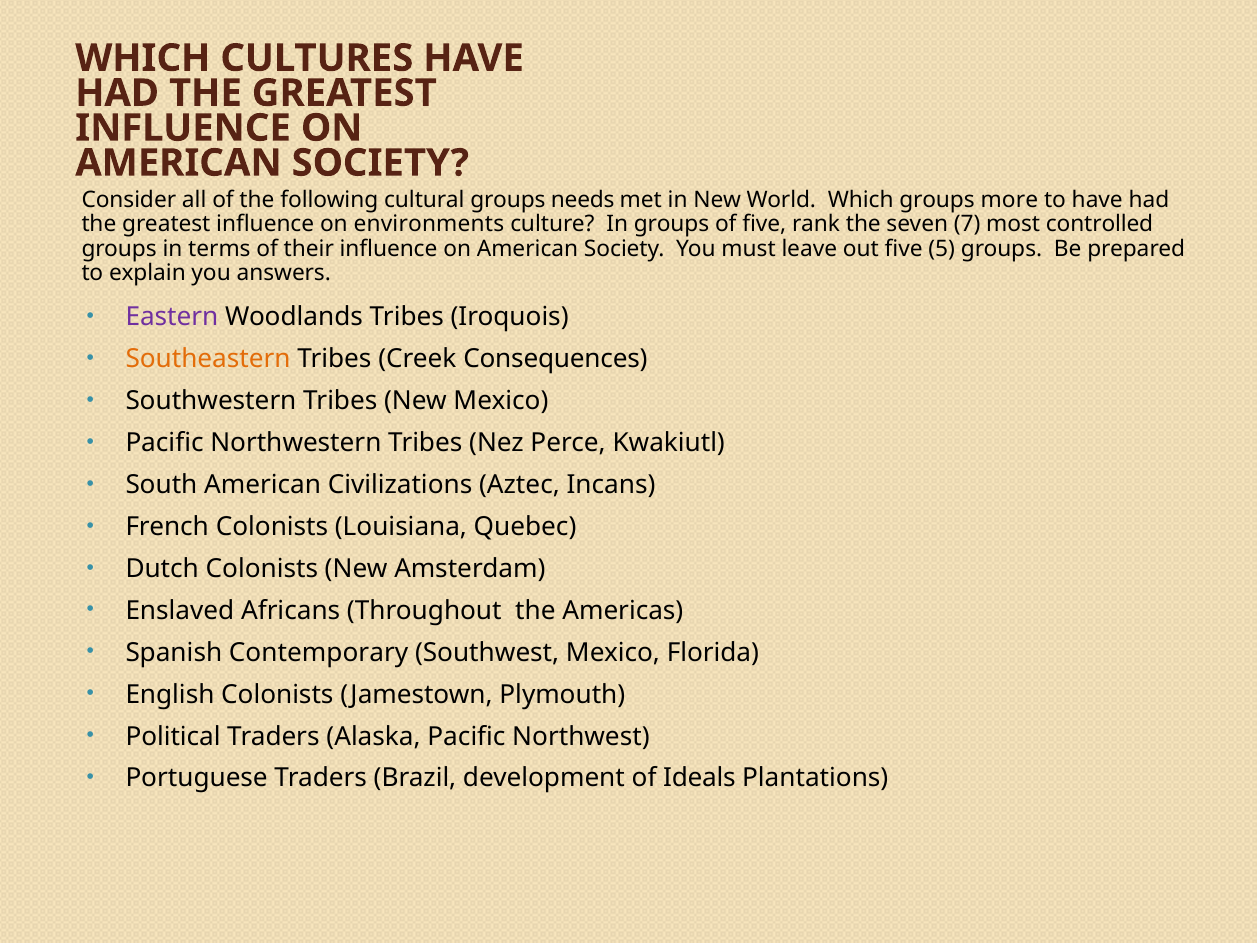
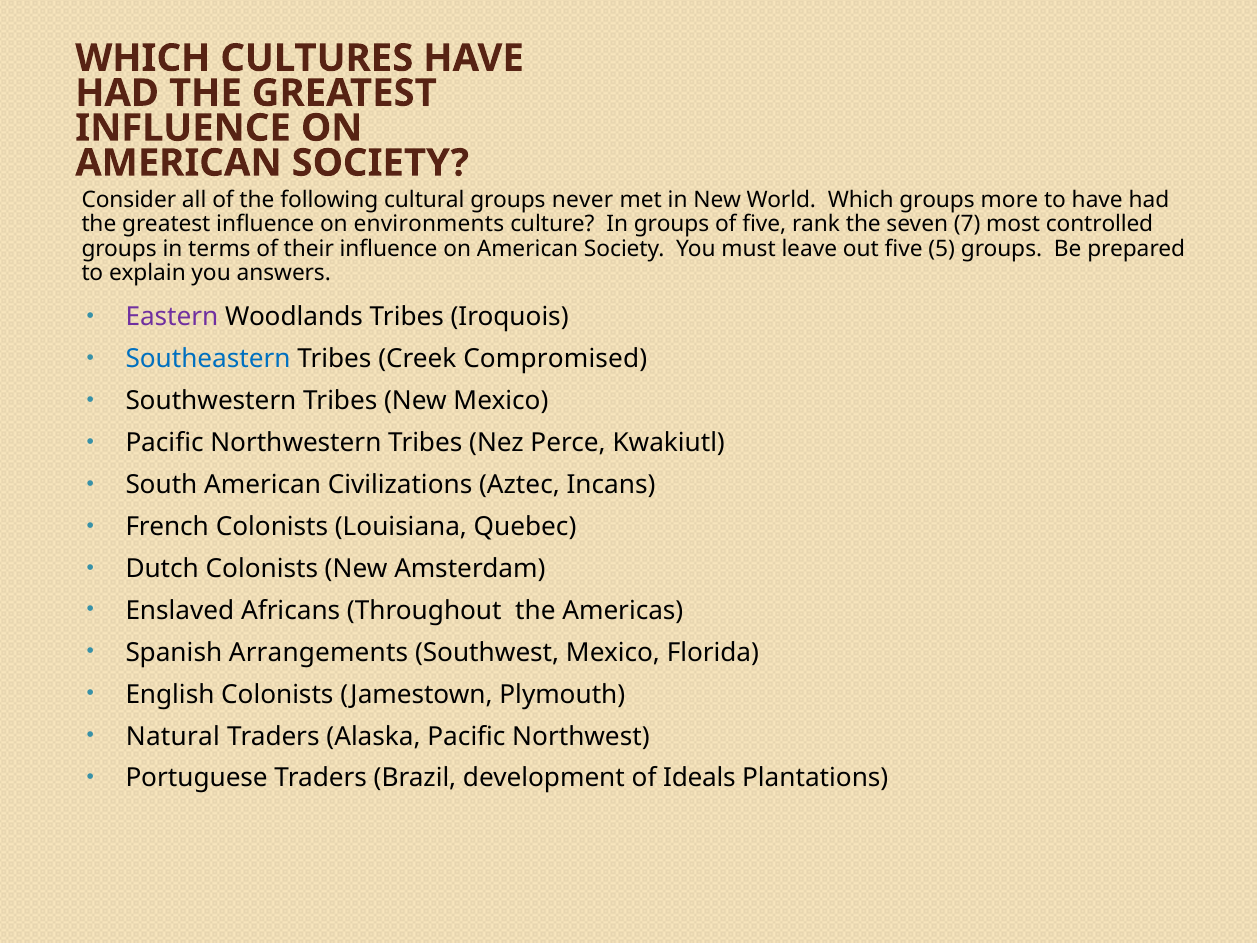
needs: needs -> never (583, 199)
Southeastern colour: orange -> blue (208, 359)
Consequences: Consequences -> Compromised (555, 359)
Contemporary: Contemporary -> Arrangements (319, 652)
Political: Political -> Natural (173, 736)
